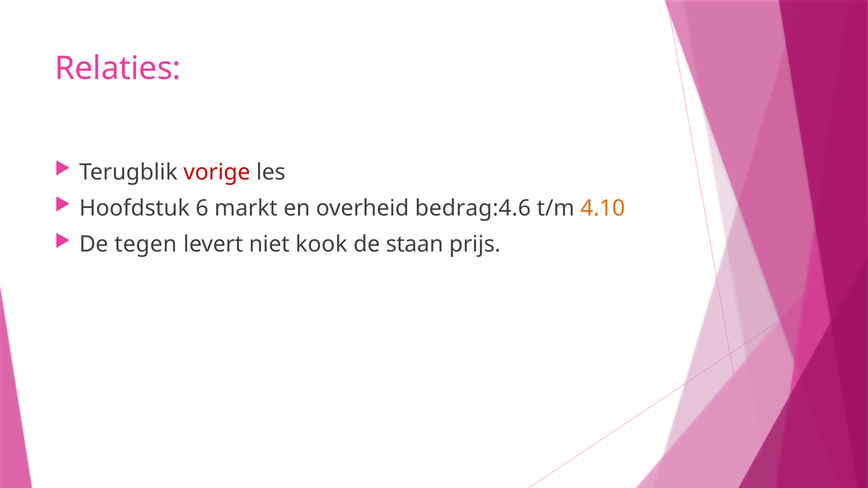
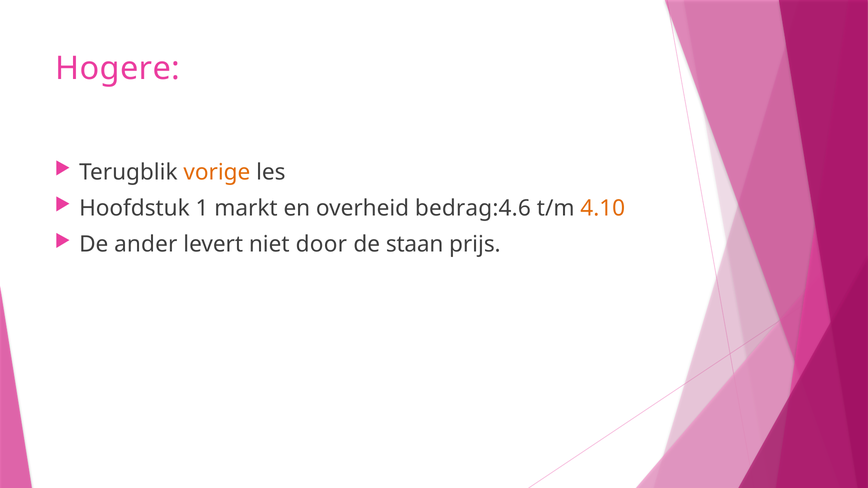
Relaties: Relaties -> Hogere (118, 68)
vorige colour: red -> orange (217, 172)
6: 6 -> 1 (202, 208)
tegen: tegen -> ander (146, 244)
kook: kook -> door (321, 244)
